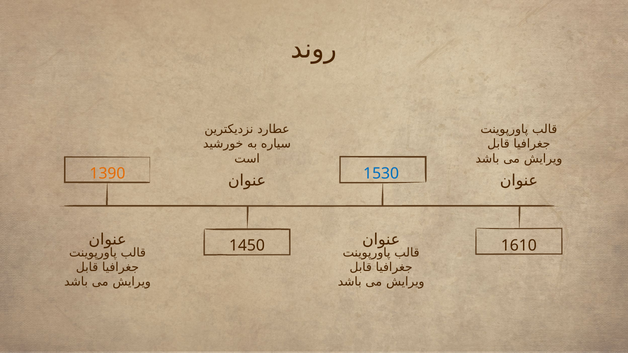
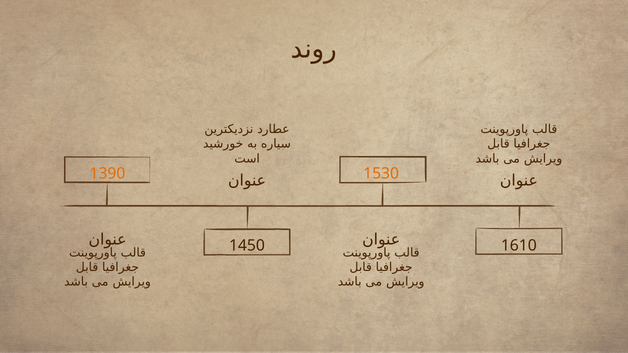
1530 colour: blue -> orange (381, 174)
